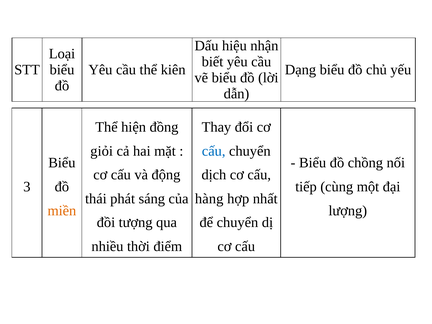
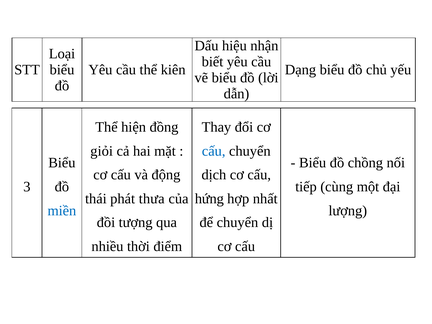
sáng: sáng -> thưa (152, 199)
hàng: hàng -> hứng (209, 199)
miền colour: orange -> blue (62, 211)
